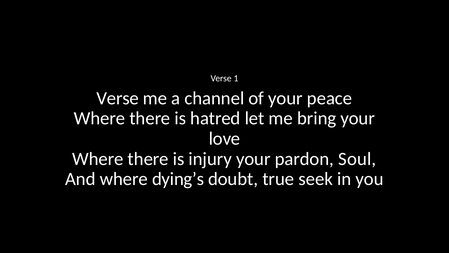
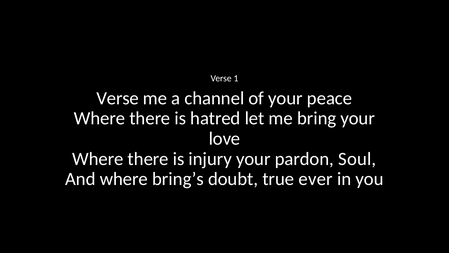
dying’s: dying’s -> bring’s (178, 179)
seek: seek -> ever (316, 179)
